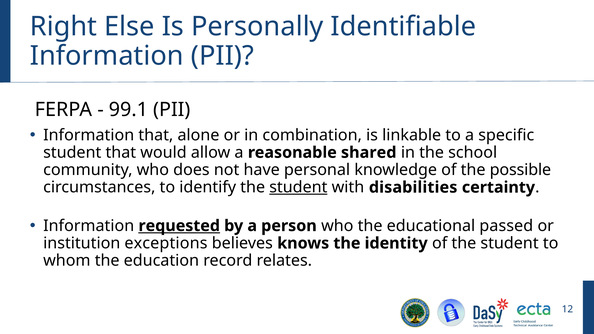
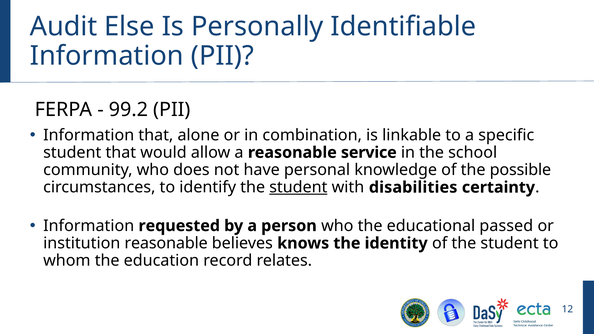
Right: Right -> Audit (64, 27)
99.1: 99.1 -> 99.2 (128, 110)
shared: shared -> service (369, 153)
requested underline: present -> none (179, 226)
institution exceptions: exceptions -> reasonable (166, 243)
